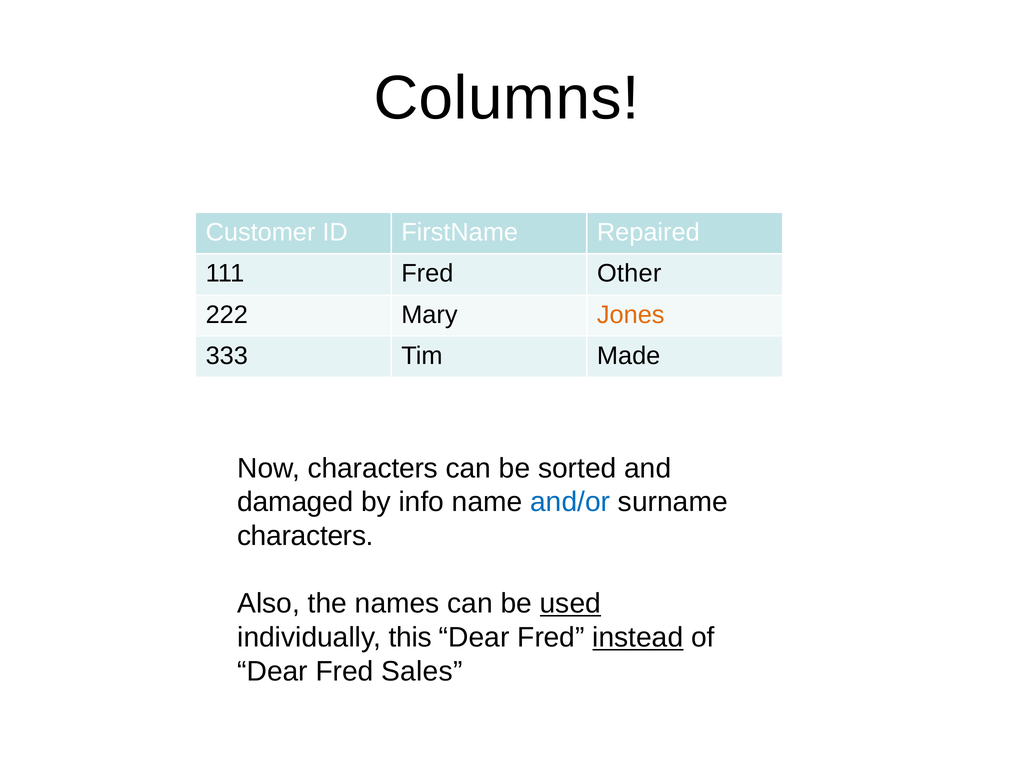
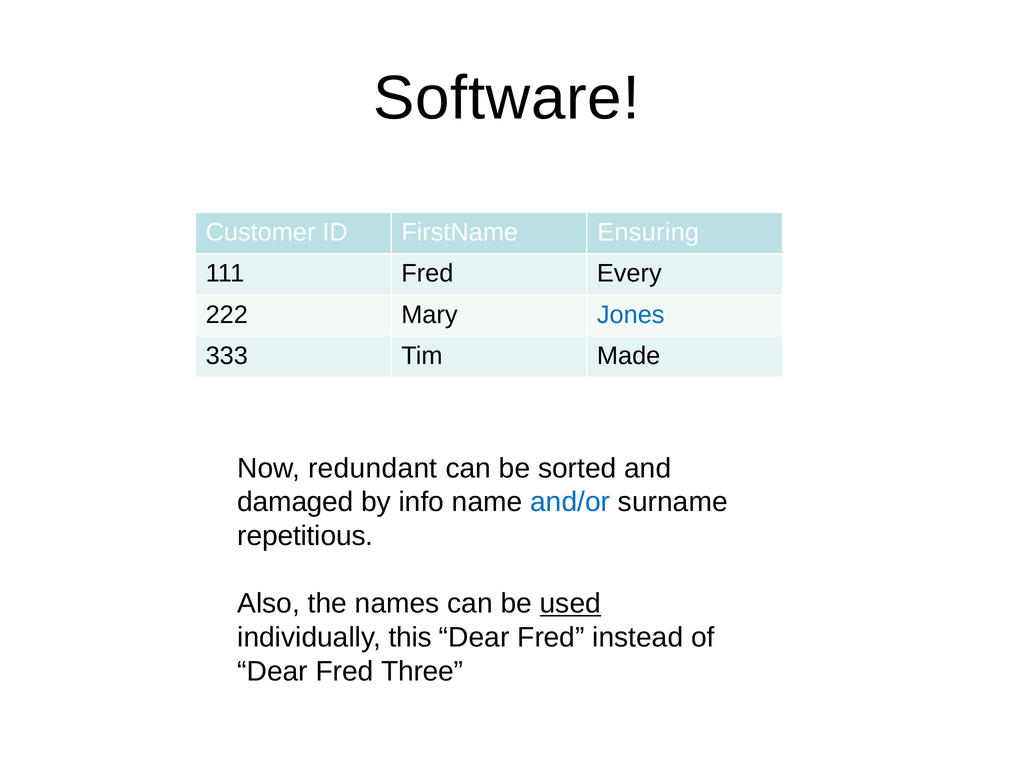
Columns: Columns -> Software (506, 98)
Repaired: Repaired -> Ensuring (648, 232)
Other: Other -> Every (629, 273)
Jones colour: orange -> blue (631, 314)
Now characters: characters -> redundant (373, 468)
characters: characters -> repetitious (305, 536)
instead underline: present -> none (638, 637)
Sales: Sales -> Three (422, 671)
